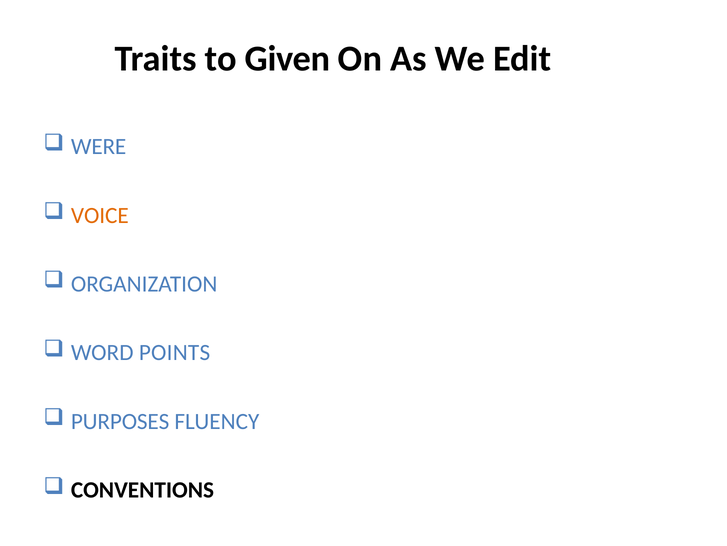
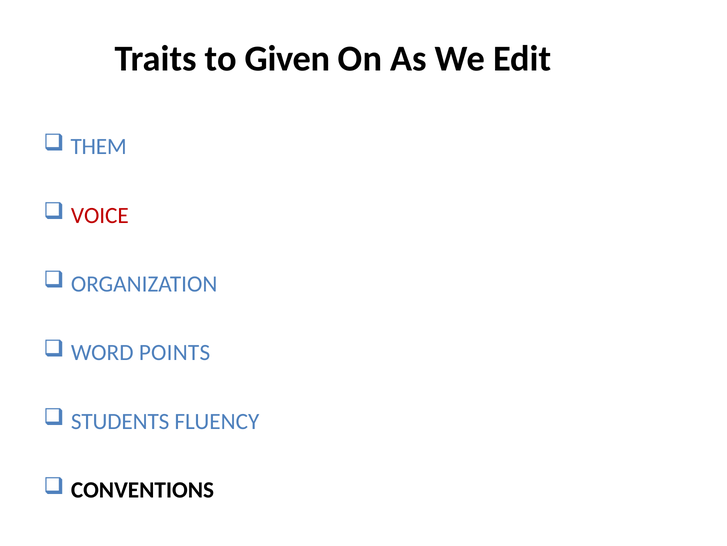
WERE: WERE -> THEM (99, 146)
VOICE colour: orange -> red (100, 215)
PURPOSES: PURPOSES -> STUDENTS (120, 421)
